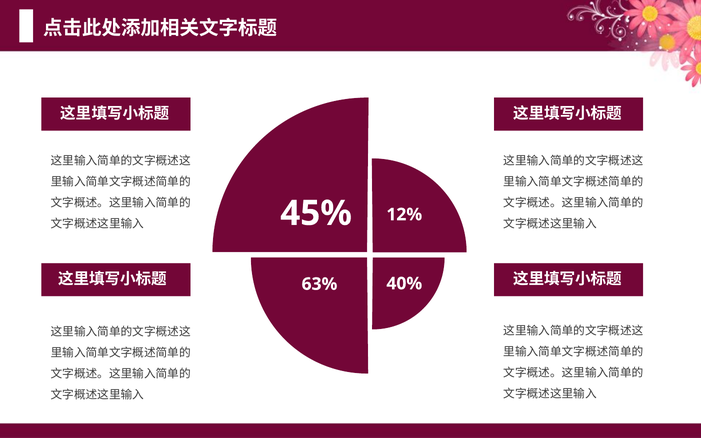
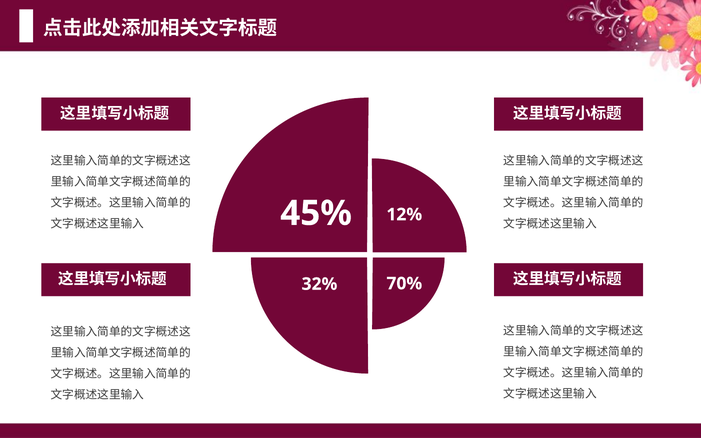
40%: 40% -> 70% (404, 284)
63%: 63% -> 32% (319, 284)
